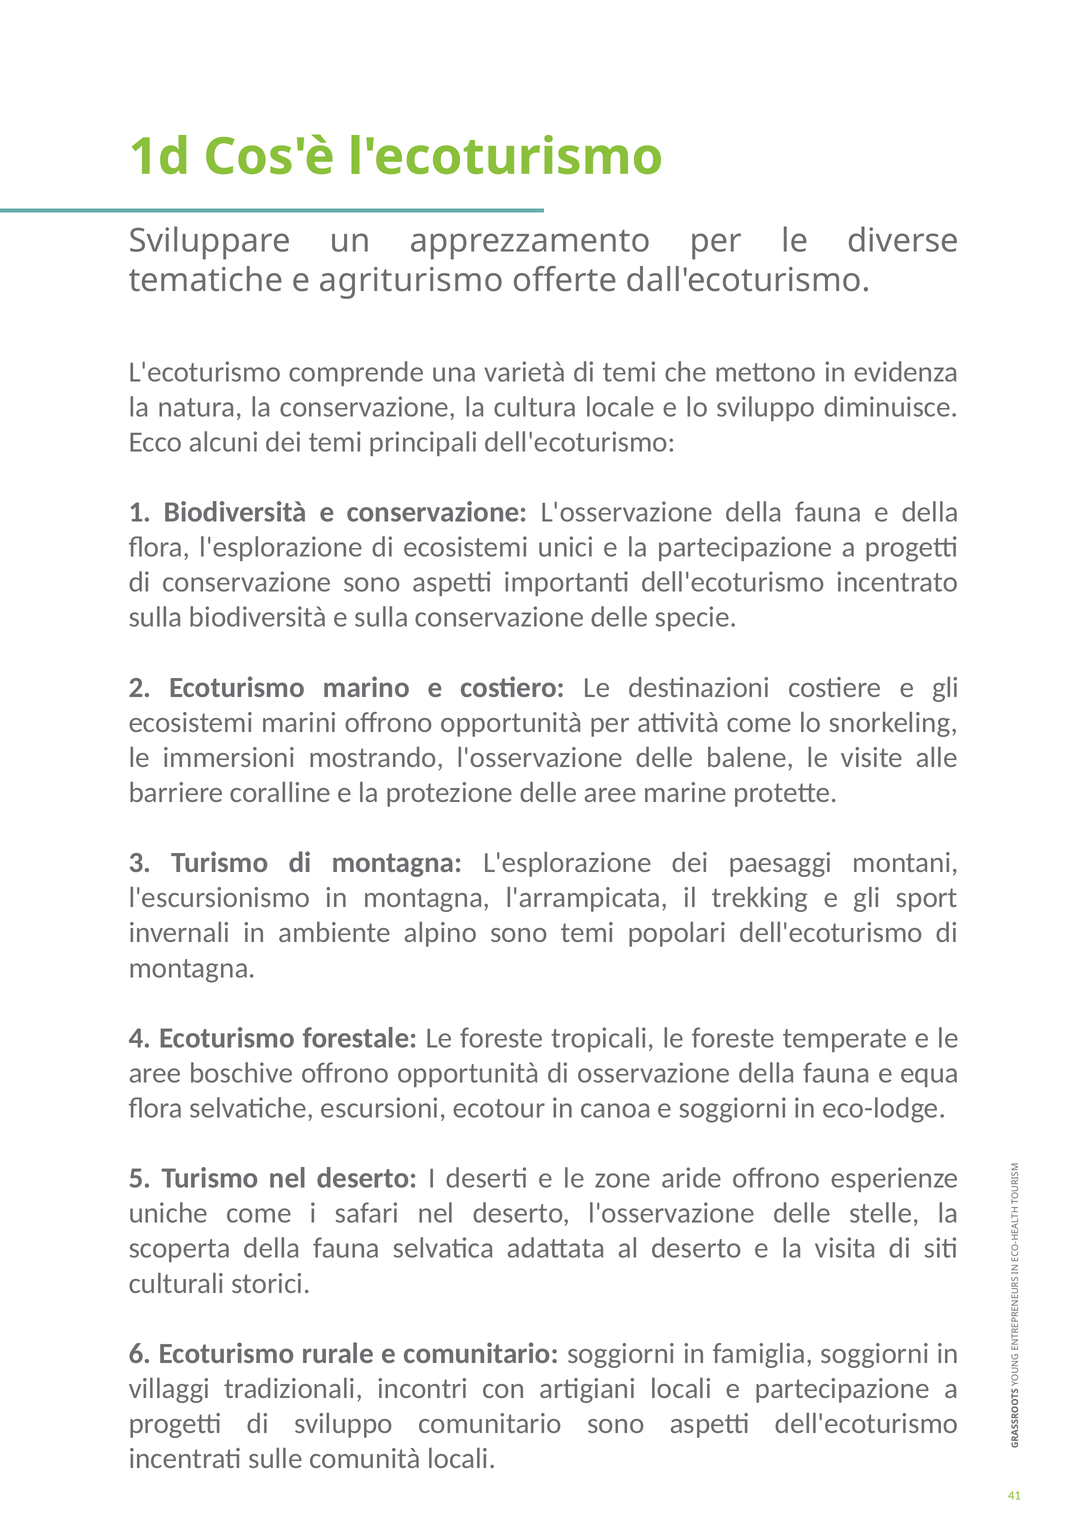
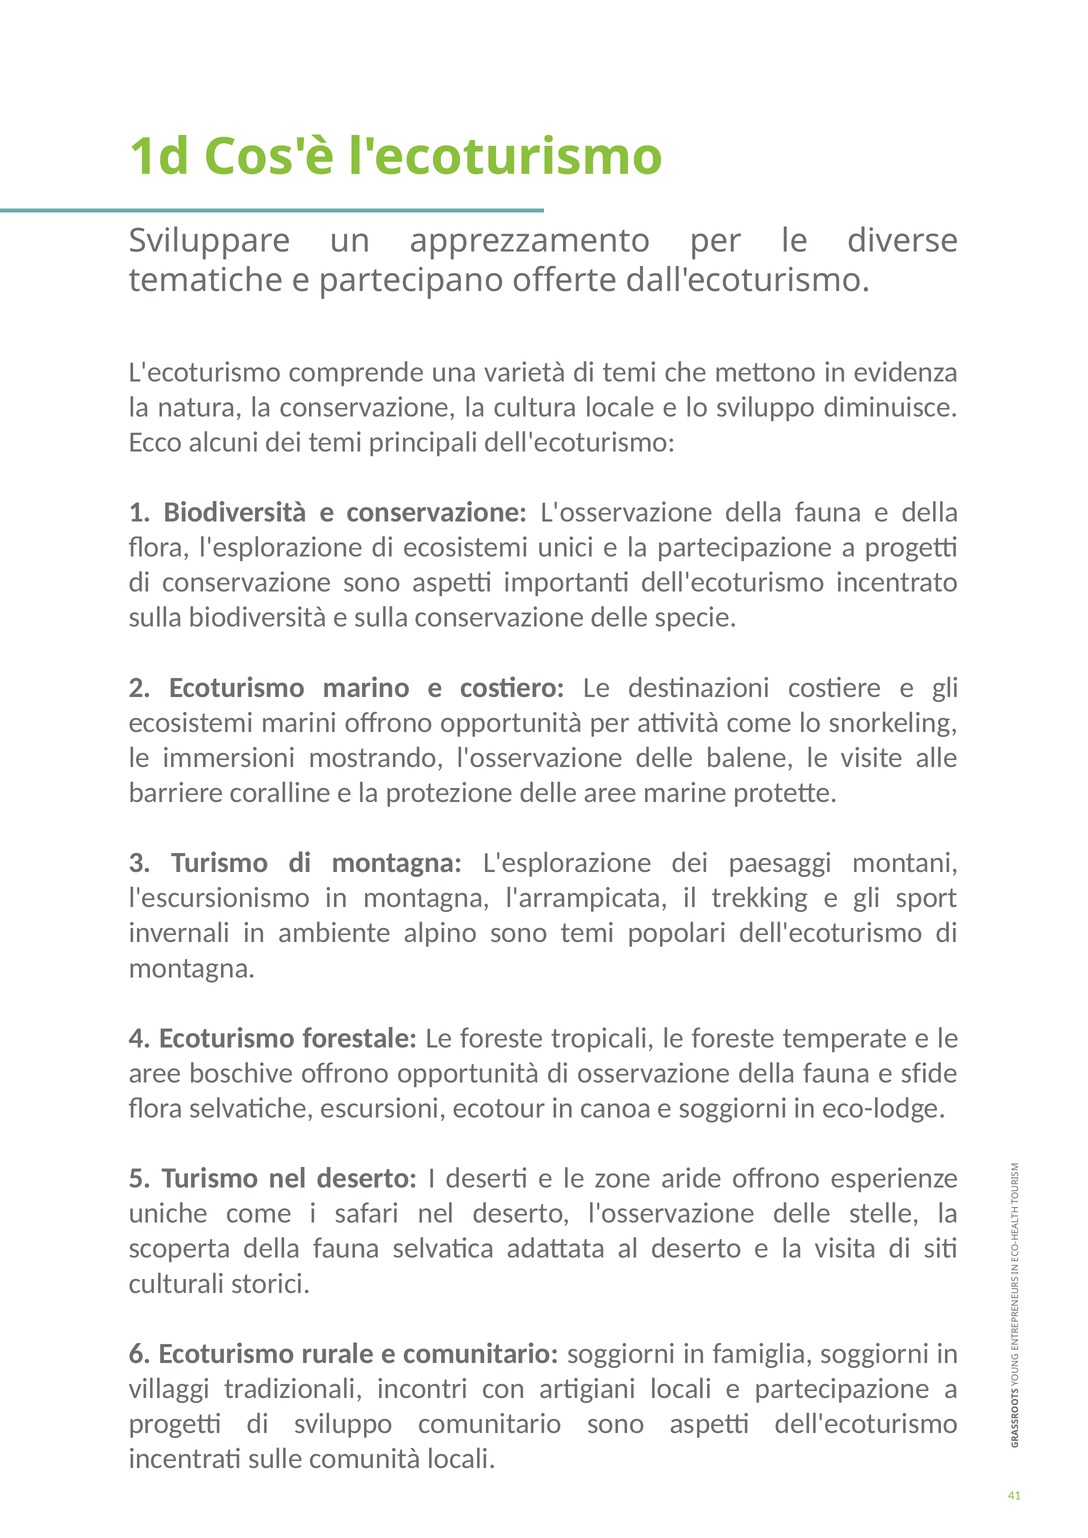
agriturismo: agriturismo -> partecipano (411, 280)
equa: equa -> sfide (929, 1074)
